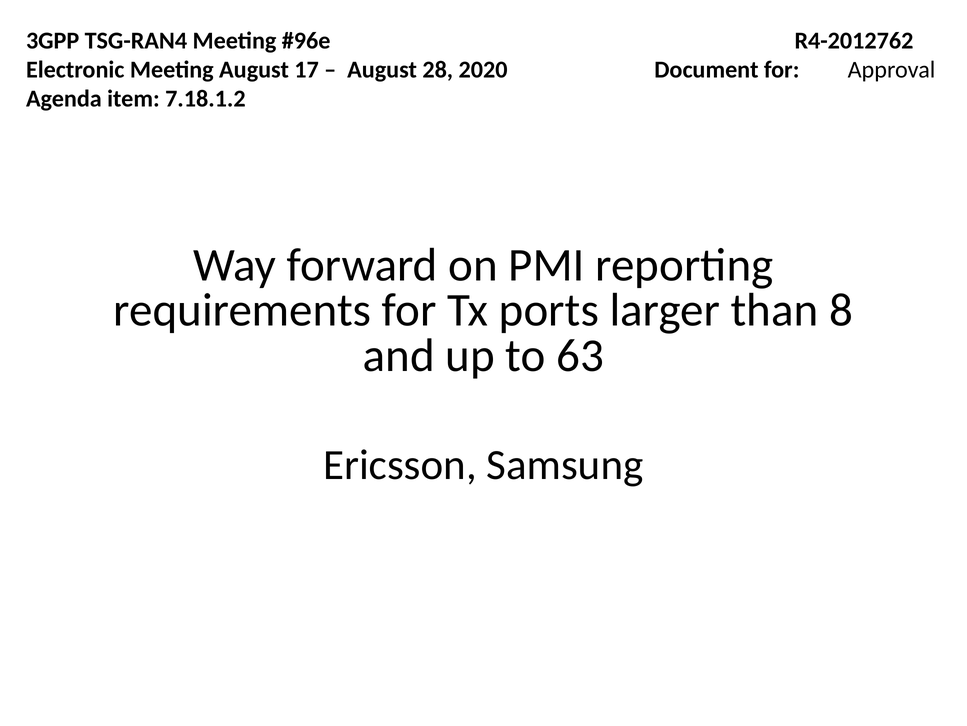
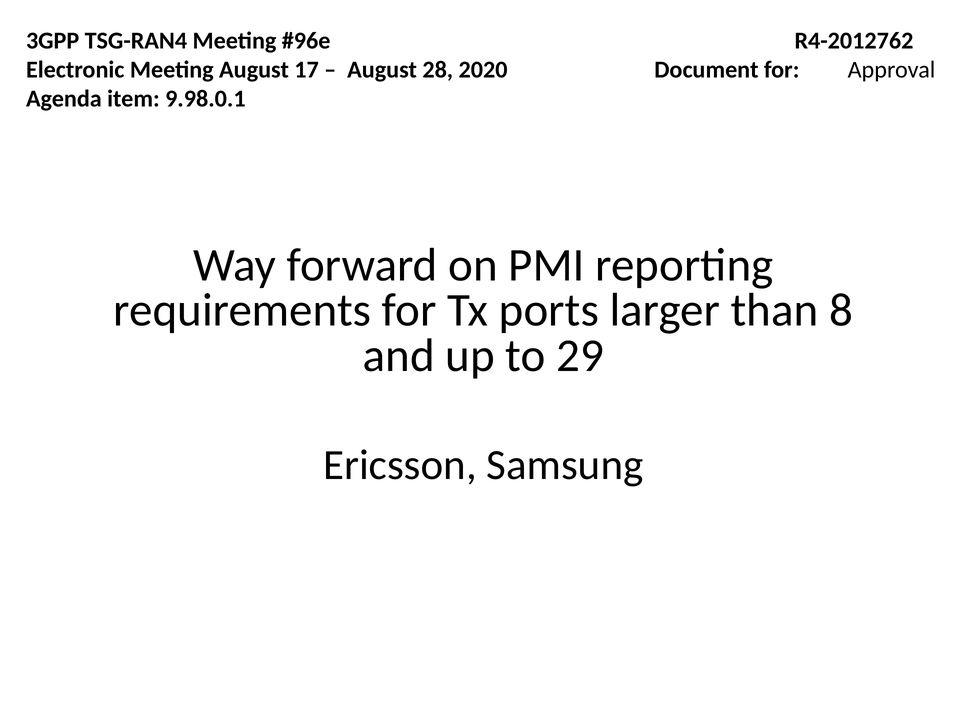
7.18.1.2: 7.18.1.2 -> 9.98.0.1 (205, 99)
63: 63 -> 29 (580, 355)
